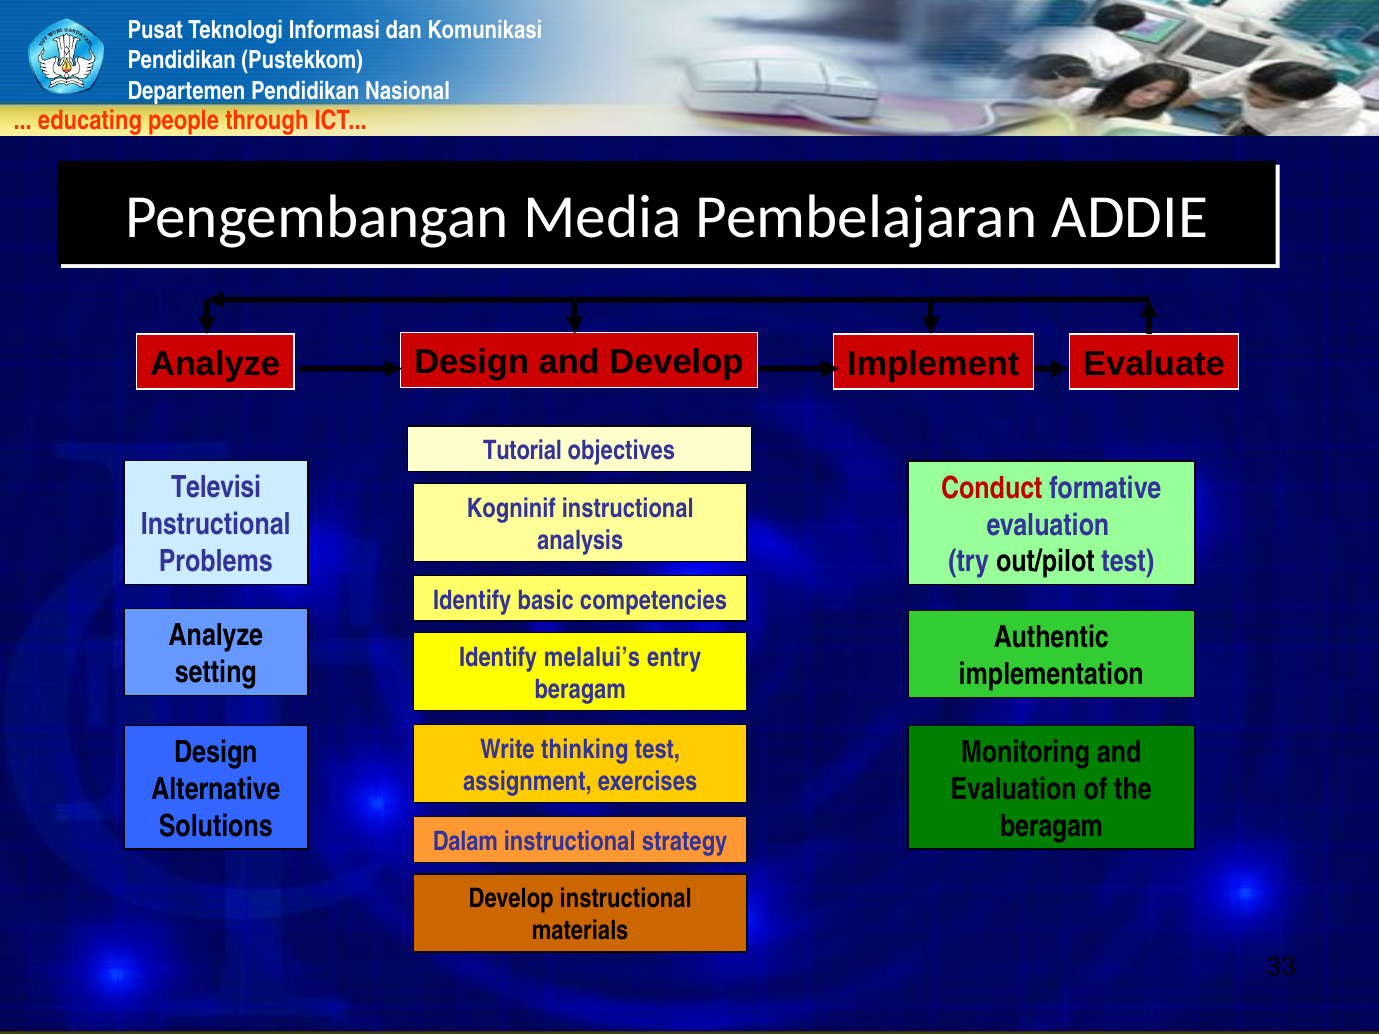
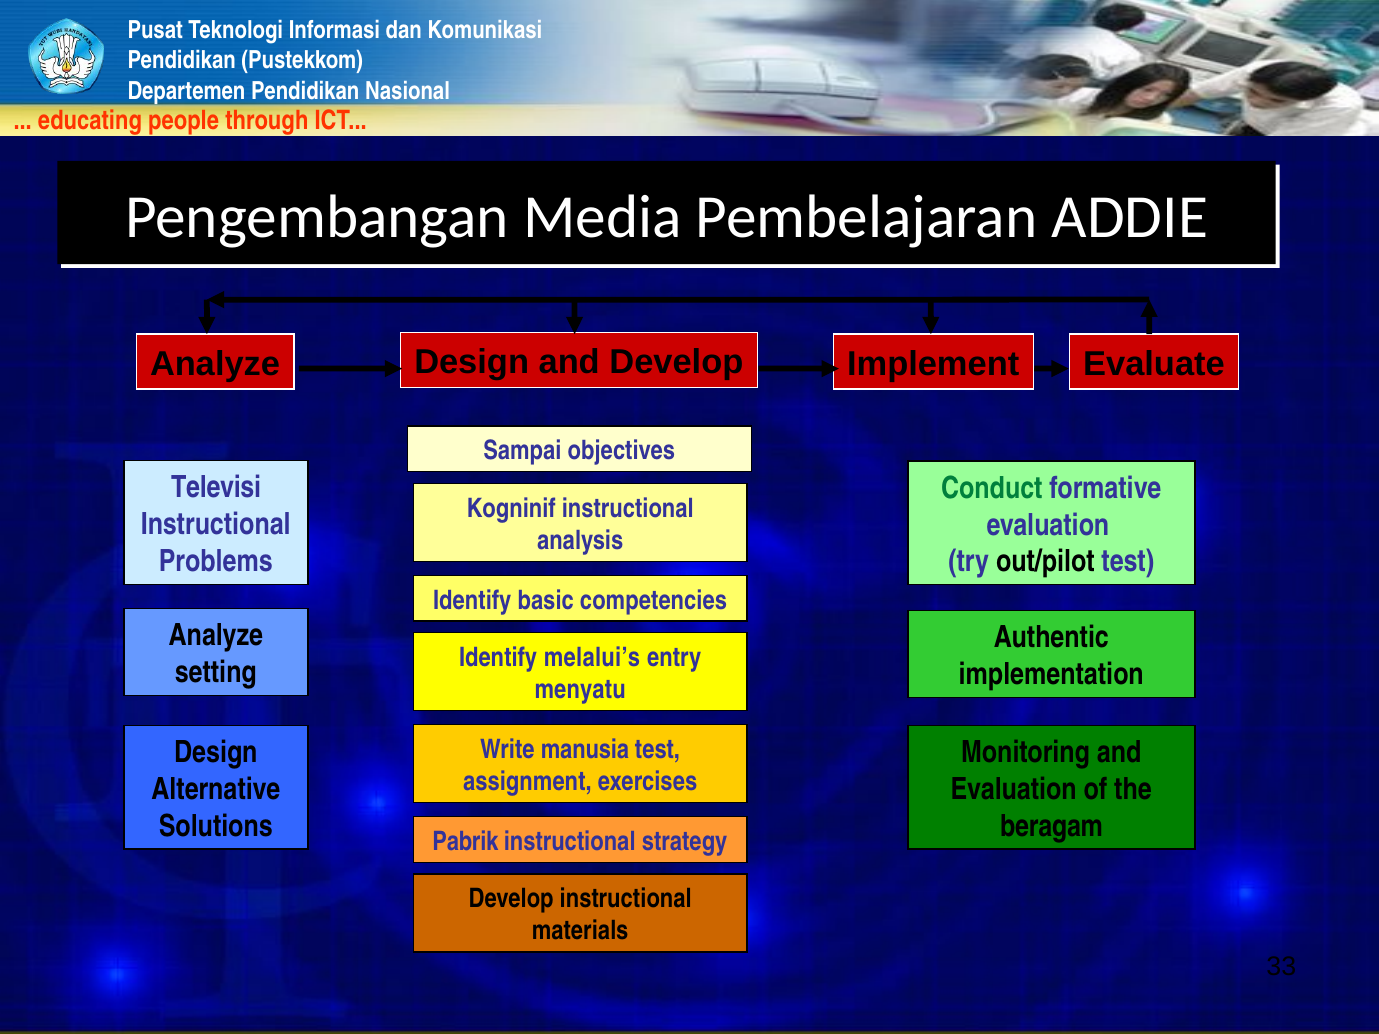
Tutorial: Tutorial -> Sampai (522, 451)
Conduct colour: red -> green (992, 488)
beragam: beragam -> menyatu (580, 690)
thinking: thinking -> manusia (585, 750)
Dalam: Dalam -> Pabrik (465, 842)
